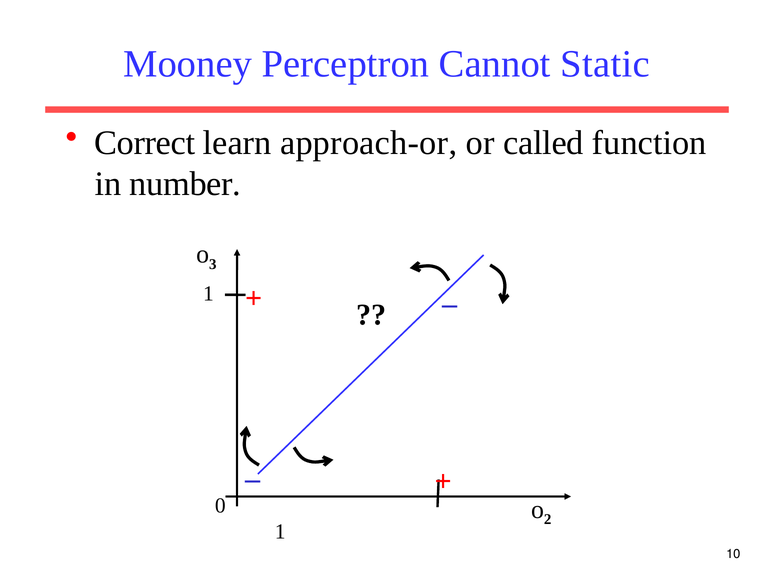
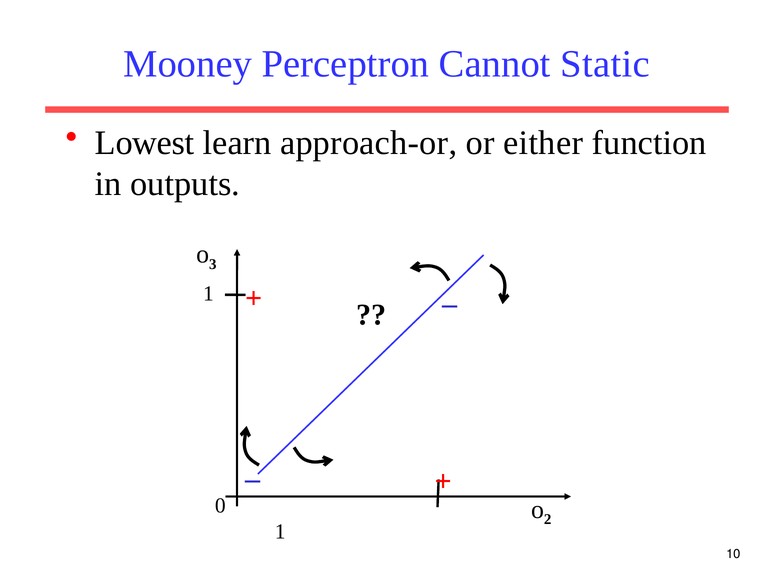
Correct: Correct -> Lowest (145, 143)
called: called -> either (543, 143)
number: number -> outputs (185, 184)
